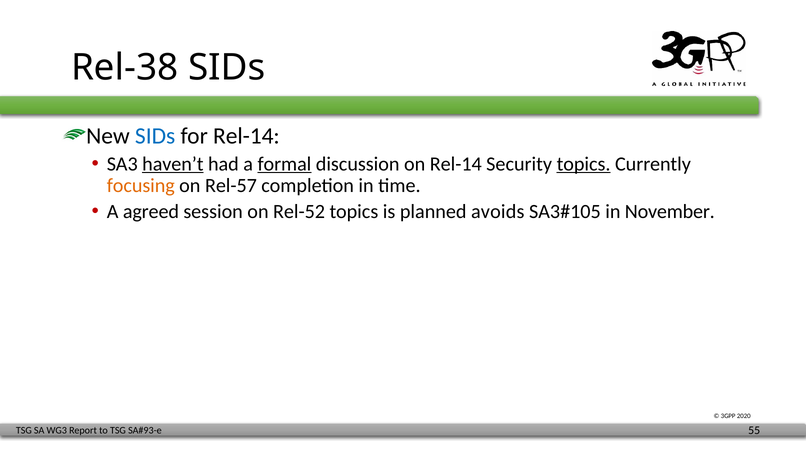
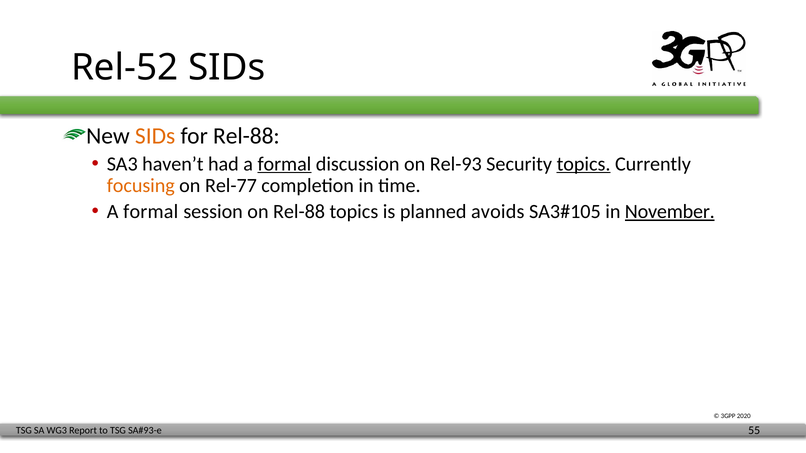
Rel-38: Rel-38 -> Rel-52 (125, 68)
SIDs colour: blue -> orange (155, 136)
for Rel-14: Rel-14 -> Rel-88 (246, 136)
haven’t underline: present -> none (173, 164)
on Rel-14: Rel-14 -> Rel-93 (456, 164)
Rel-57: Rel-57 -> Rel-77 (231, 186)
agreed: agreed -> formal (151, 212)
on Rel-52: Rel-52 -> Rel-88 (299, 212)
November underline: none -> present (670, 212)
